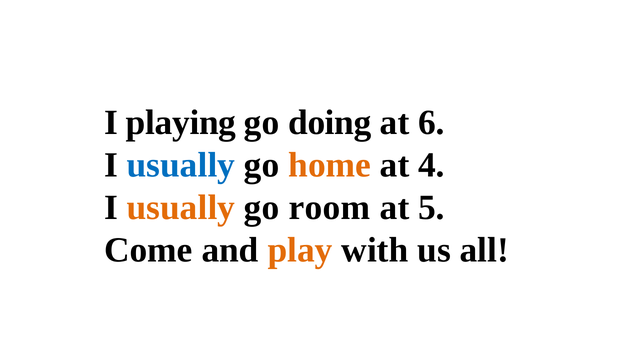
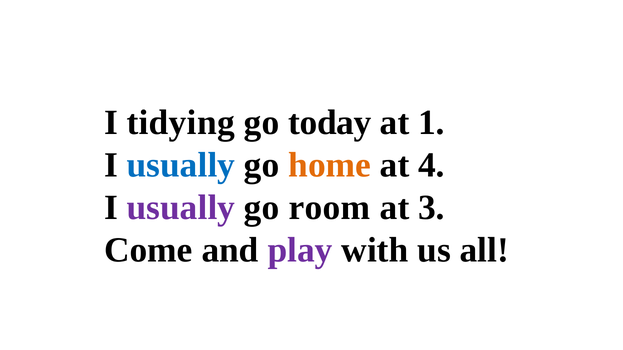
playing: playing -> tidying (181, 123)
doing: doing -> today (330, 123)
6: 6 -> 1 (432, 123)
usually colour: orange -> purple (181, 208)
5: 5 -> 3 (432, 208)
play colour: orange -> purple (300, 250)
